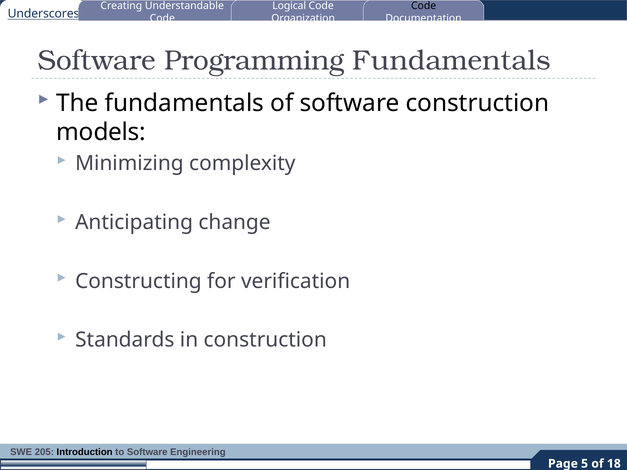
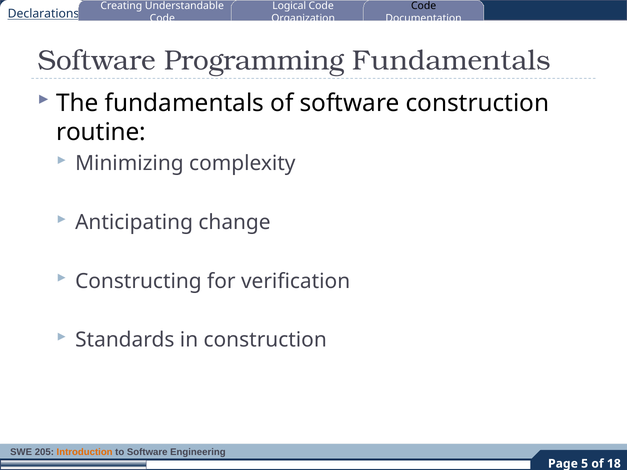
Underscores: Underscores -> Declarations (43, 14)
models: models -> routine (101, 132)
Introduction colour: black -> orange (85, 452)
